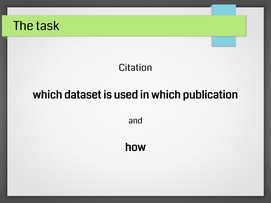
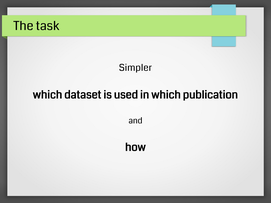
Citation: Citation -> Simpler (135, 68)
